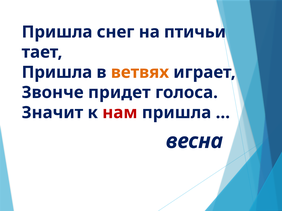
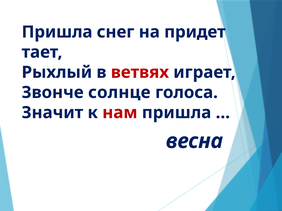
птичьи: птичьи -> придет (195, 32)
Пришла: Пришла -> Рыхлый (57, 72)
ветвях colour: orange -> red (140, 72)
придет: придет -> солнце (119, 93)
